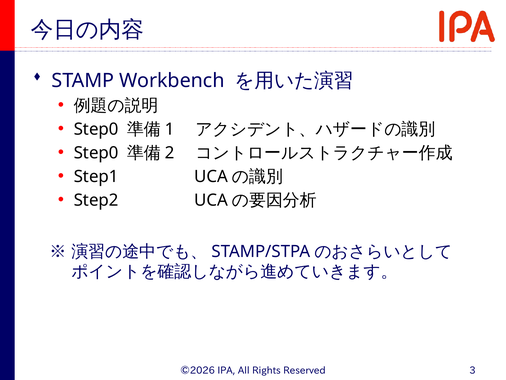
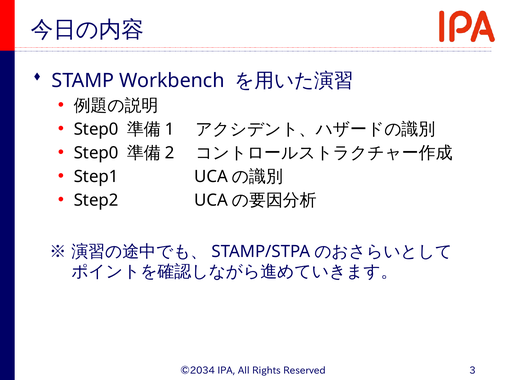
©2026: ©2026 -> ©2034 (197, 370)
